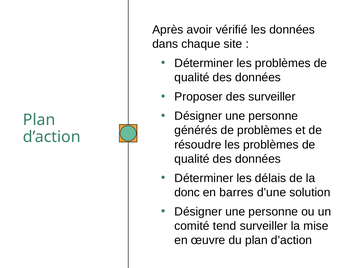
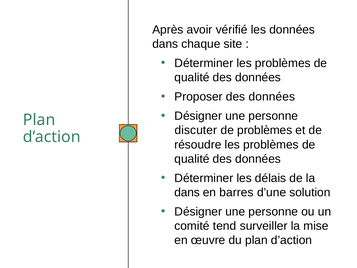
Proposer des surveiller: surveiller -> données (272, 97)
générés: générés -> discuter (196, 130)
donc: donc -> dans (187, 192)
